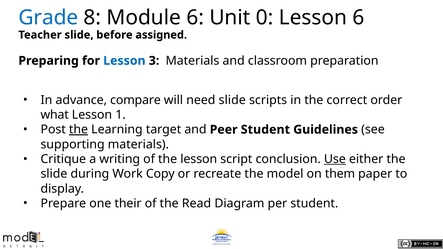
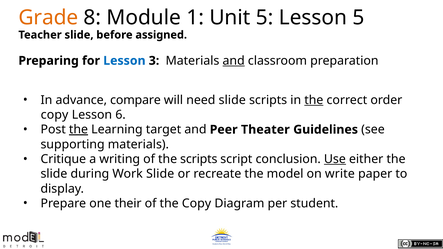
Grade colour: blue -> orange (48, 18)
Module 6: 6 -> 1 (195, 18)
Unit 0: 0 -> 5 (265, 18)
Lesson 6: 6 -> 5 (359, 18)
and underline: none -> present (234, 61)
the underline: none -> present (314, 100)
what: what -> copy (55, 115)
1: 1 -> 6 (121, 115)
Peer Student: Student -> Theater (265, 130)
the lesson: lesson -> scripts (199, 159)
Work Copy: Copy -> Slide (160, 174)
them: them -> write (340, 174)
the Read: Read -> Copy (197, 204)
